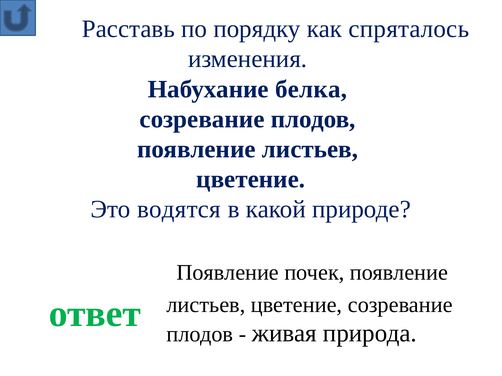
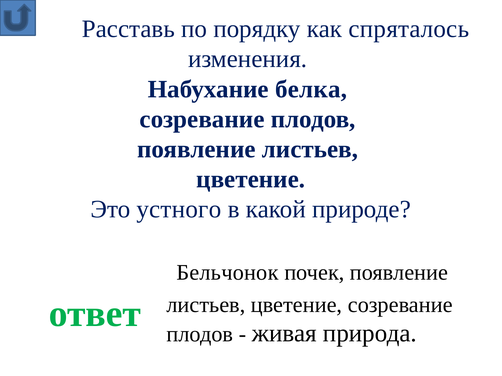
водятся: водятся -> устного (179, 210)
Появление: Появление -> Бельчонок (228, 273)
